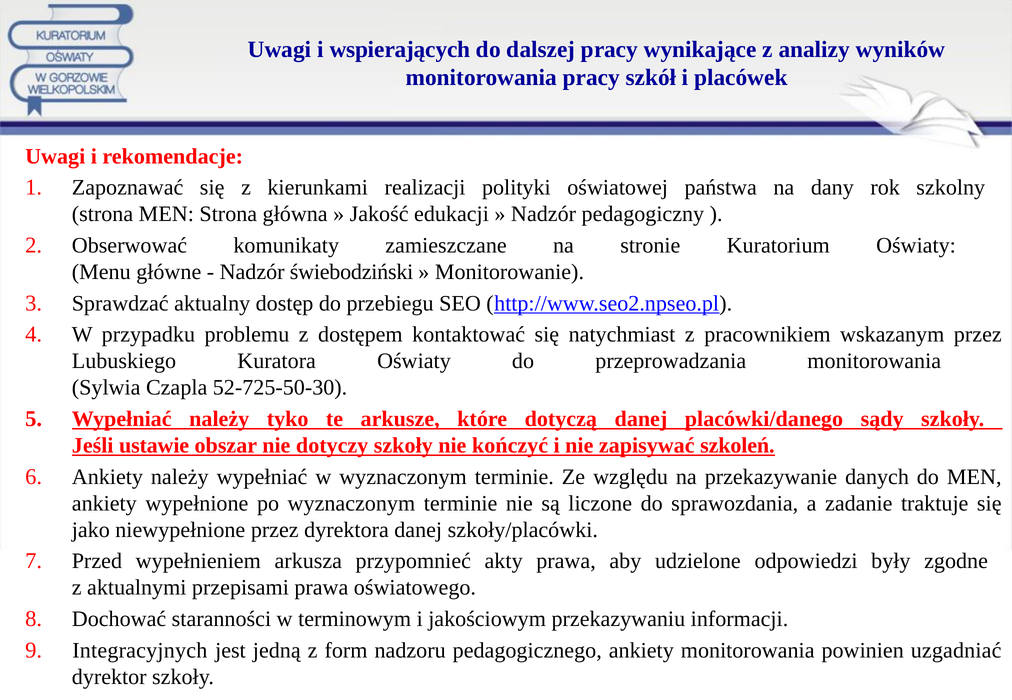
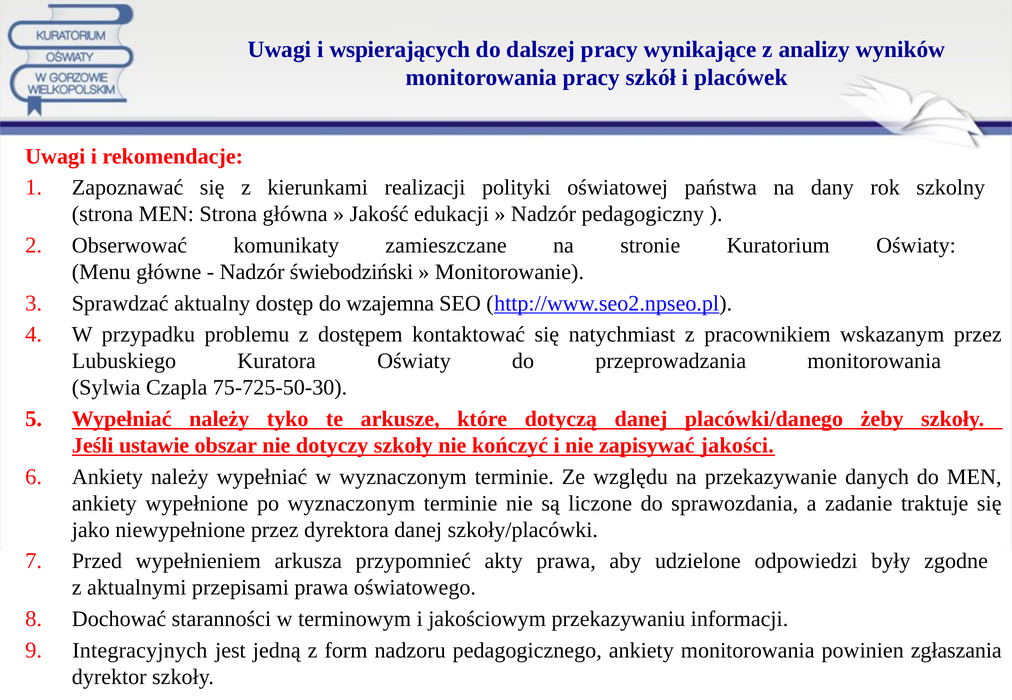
przebiegu: przebiegu -> wzajemna (390, 304)
52-725-50-30: 52-725-50-30 -> 75-725-50-30 (280, 388)
sądy: sądy -> żeby (882, 419)
szkoleń: szkoleń -> jakości (737, 446)
uzgadniać: uzgadniać -> zgłaszania (956, 651)
